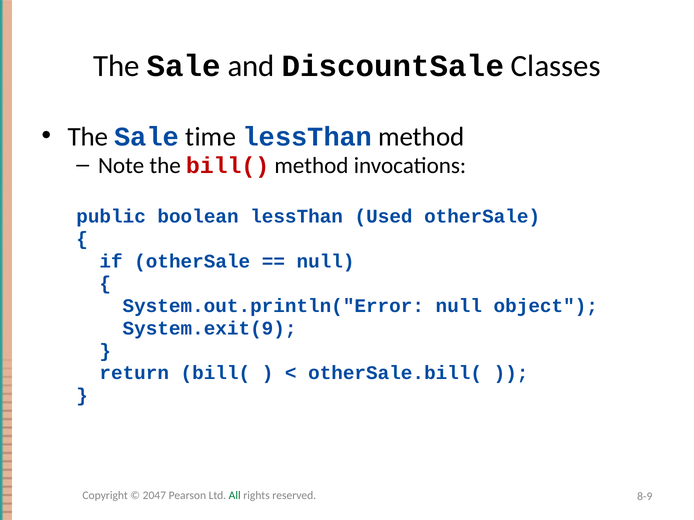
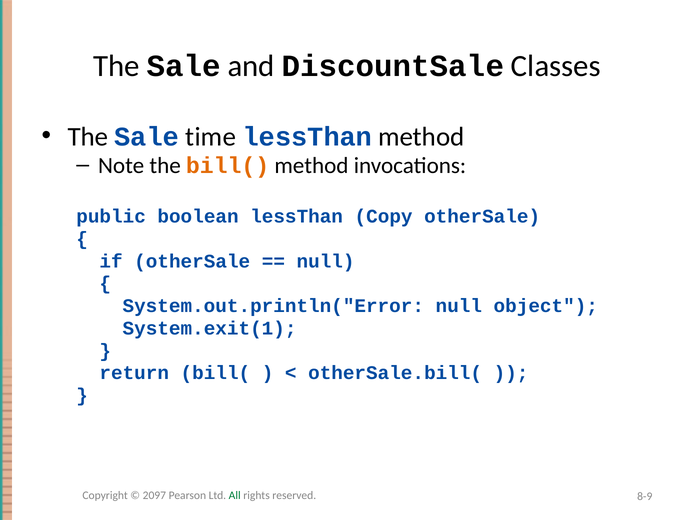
bill( colour: red -> orange (228, 166)
Used: Used -> Copy (384, 217)
System.exit(9: System.exit(9 -> System.exit(1 (210, 329)
2047: 2047 -> 2097 (154, 496)
